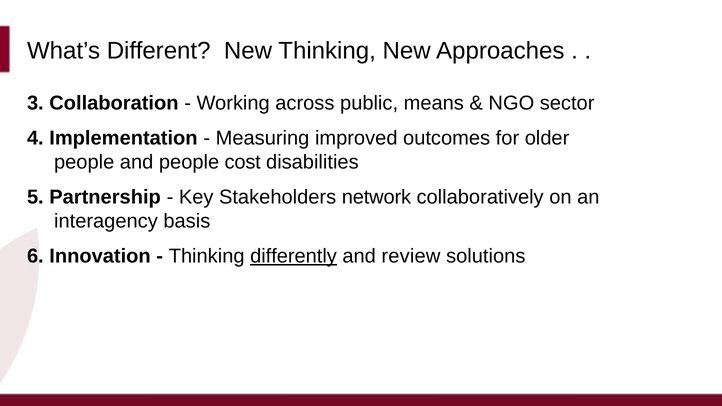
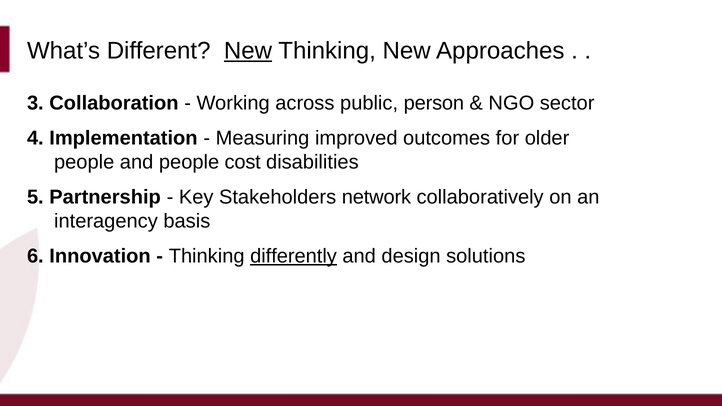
New underline: none -> present (248, 51)
means: means -> person (434, 103)
review: review -> design (411, 256)
